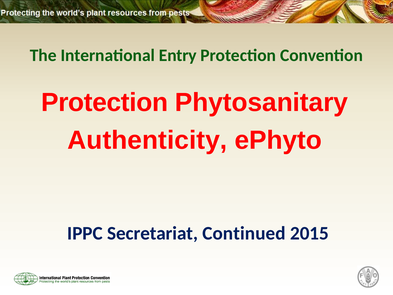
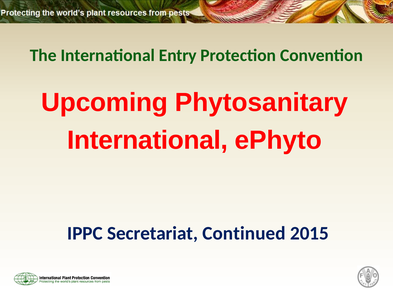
Protection: Protection -> Upcoming (105, 102)
Authenticity: Authenticity -> International (148, 140)
